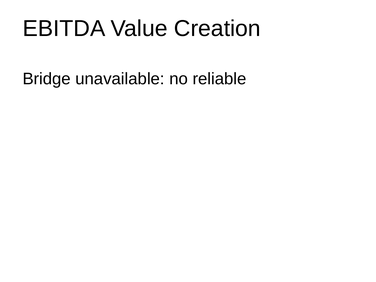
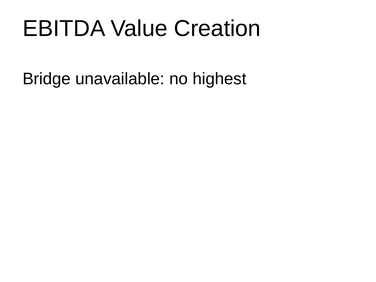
reliable: reliable -> highest (219, 79)
